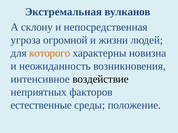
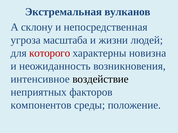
огромной: огромной -> масштаба (65, 40)
которого colour: orange -> red (50, 53)
естественные: естественные -> компонентов (41, 106)
